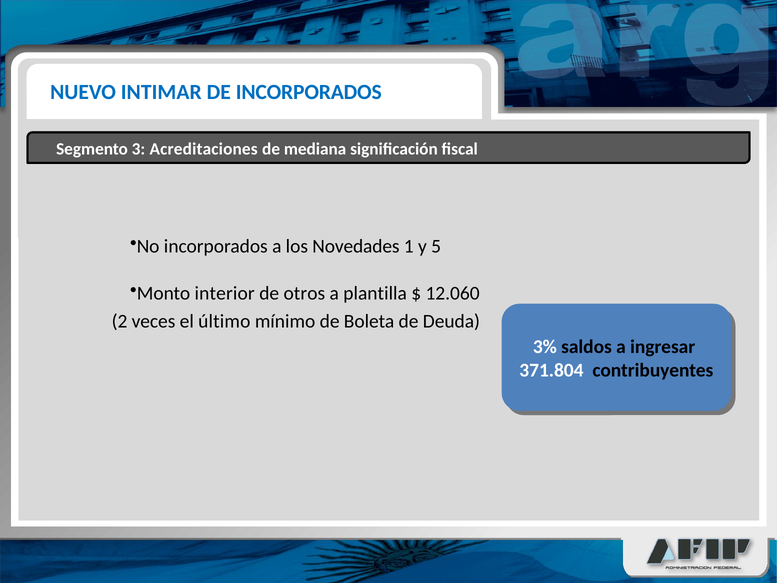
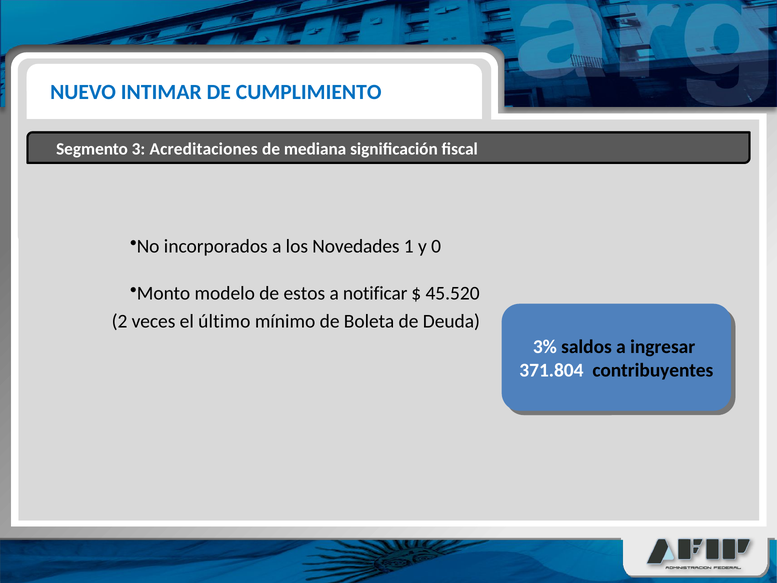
DE INCORPORADOS: INCORPORADOS -> CUMPLIMIENTO (309, 92)
5: 5 -> 0 (436, 246)
interior: interior -> modelo (225, 293)
otros: otros -> estos (304, 293)
plantilla: plantilla -> notificar (375, 293)
12.060: 12.060 -> 45.520 (453, 293)
